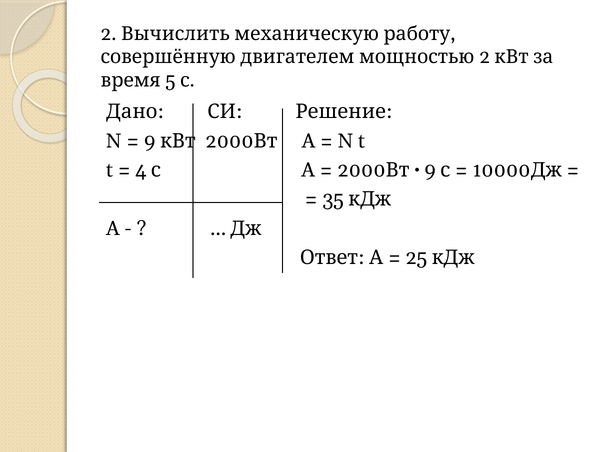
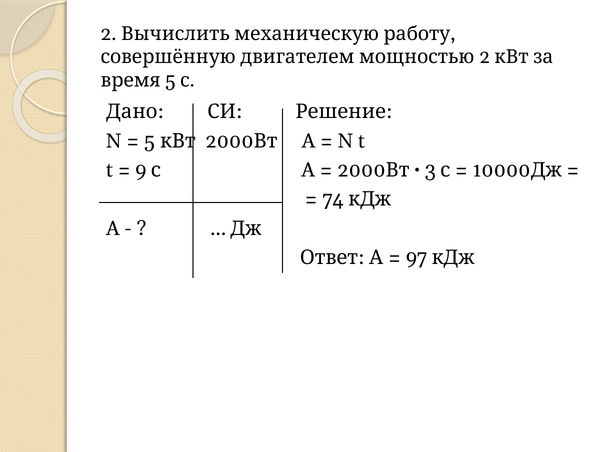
9: 9 -> 5 (150, 141)
4: 4 -> 9 (141, 170)
9: 9 -> 3 (430, 170)
35: 35 -> 74 (333, 199)
25: 25 -> 97 (416, 258)
